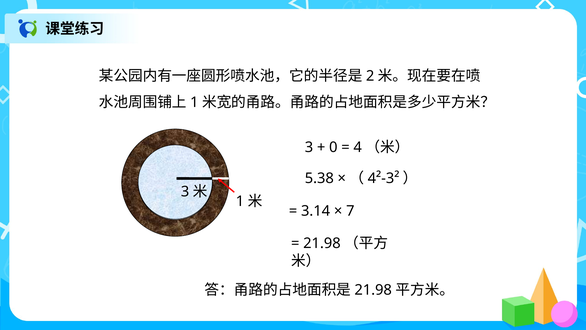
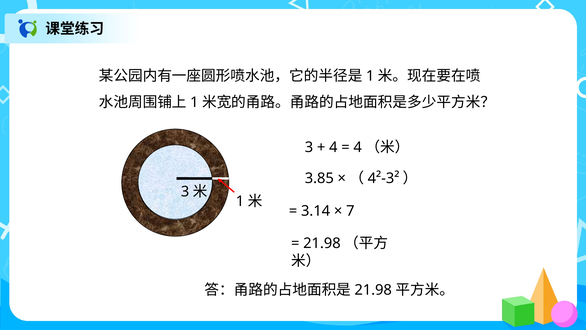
2: 2 -> 1 (370, 76)
0: 0 -> 4 (333, 147)
5.38: 5.38 -> 3.85 (319, 178)
